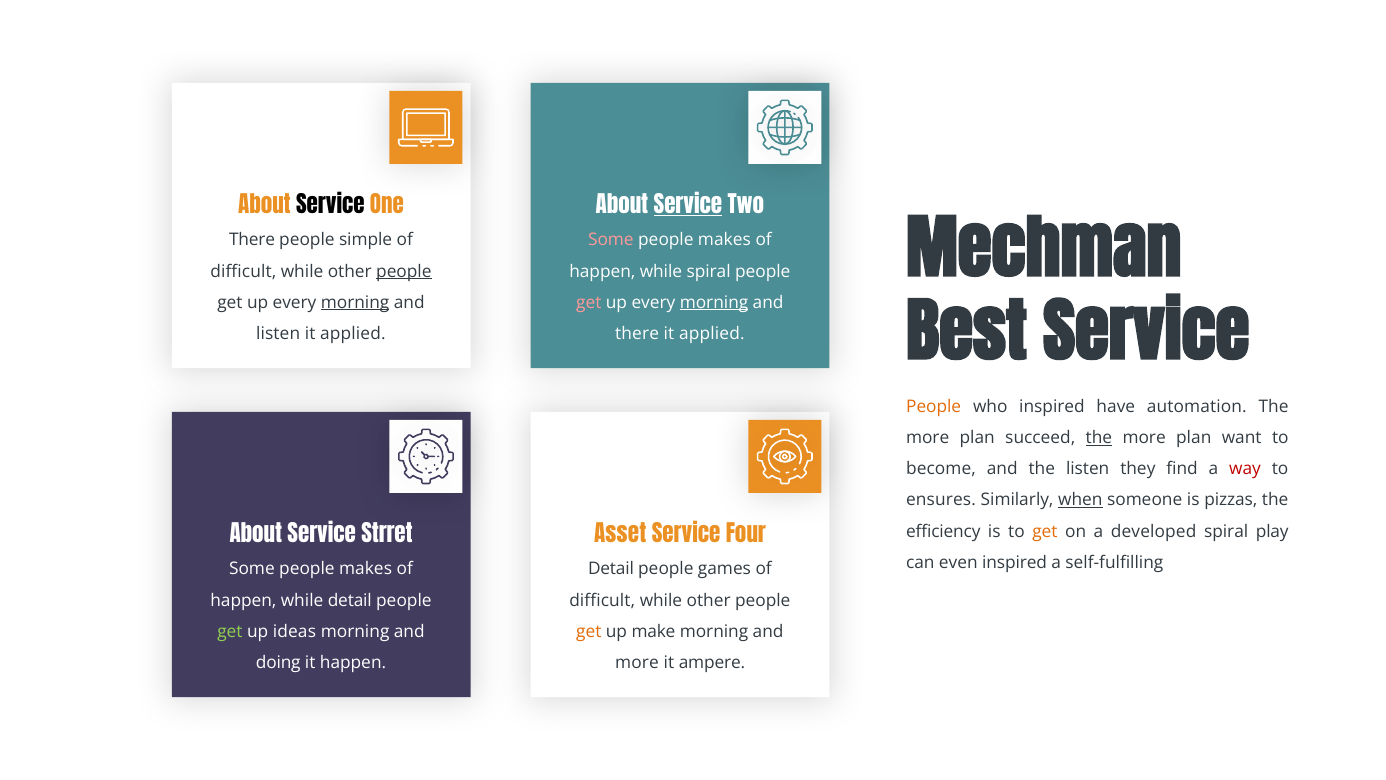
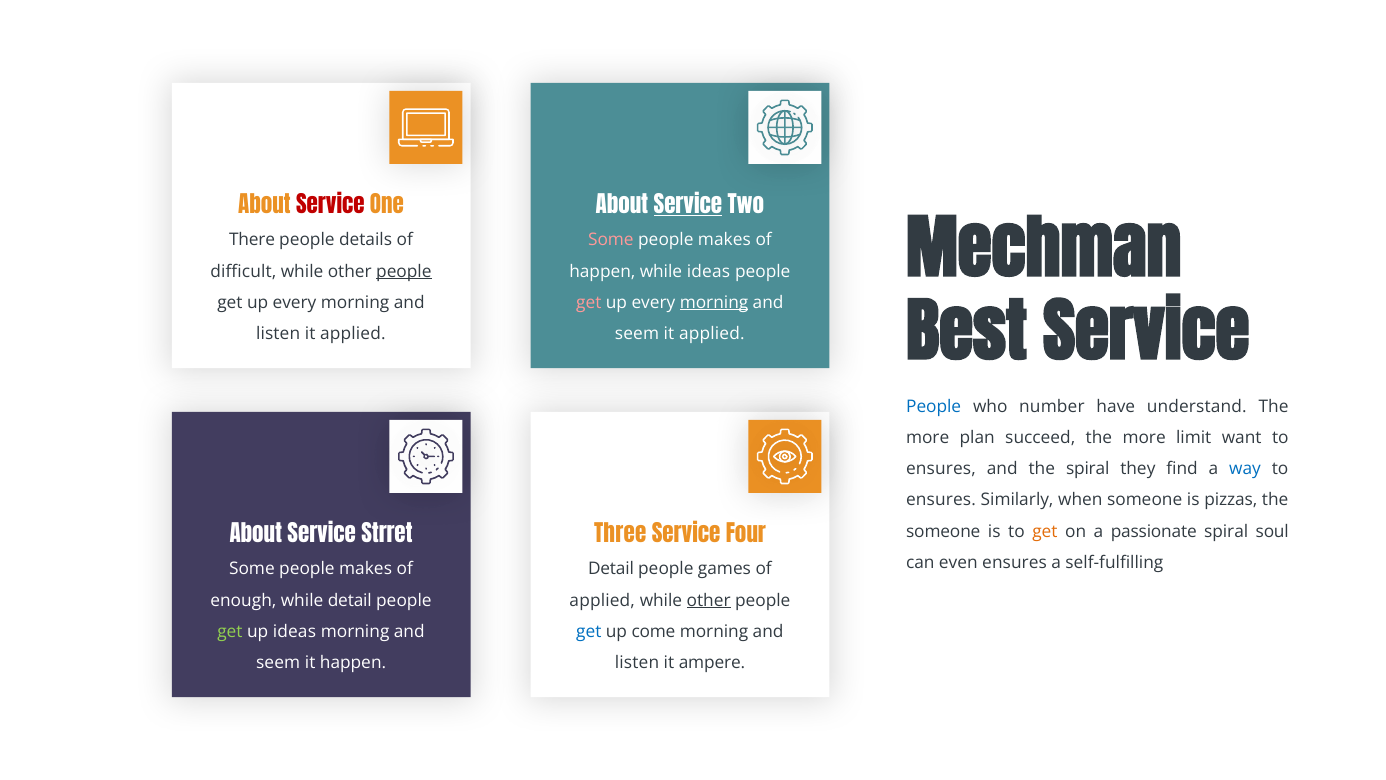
Service colour: black -> red (330, 205)
simple: simple -> details (366, 240)
while spiral: spiral -> ideas (709, 271)
morning underline: present -> none (355, 302)
there: there -> seem (637, 334)
People colour: orange -> blue (934, 406)
who inspired: inspired -> number (1052, 406)
automation: automation -> understand (1197, 406)
the underline: present -> none (1099, 438)
plan: plan -> limit (1194, 438)
become: become -> ensures (941, 469)
the listen: listen -> spiral (1088, 469)
way colour: red -> blue (1245, 469)
when underline: present -> none (1080, 500)
efficiency: efficiency -> someone (943, 531)
developed: developed -> passionate (1154, 531)
play: play -> soul (1272, 531)
Asset: Asset -> Three (620, 534)
even inspired: inspired -> ensures (1015, 562)
happen: happen -> enough (243, 600)
difficult: difficult -> applied (602, 600)
other underline: none -> present (709, 600)
get colour: orange -> blue (589, 631)
make: make -> come (653, 631)
doing: doing -> seem (278, 662)
more: more -> listen (637, 662)
